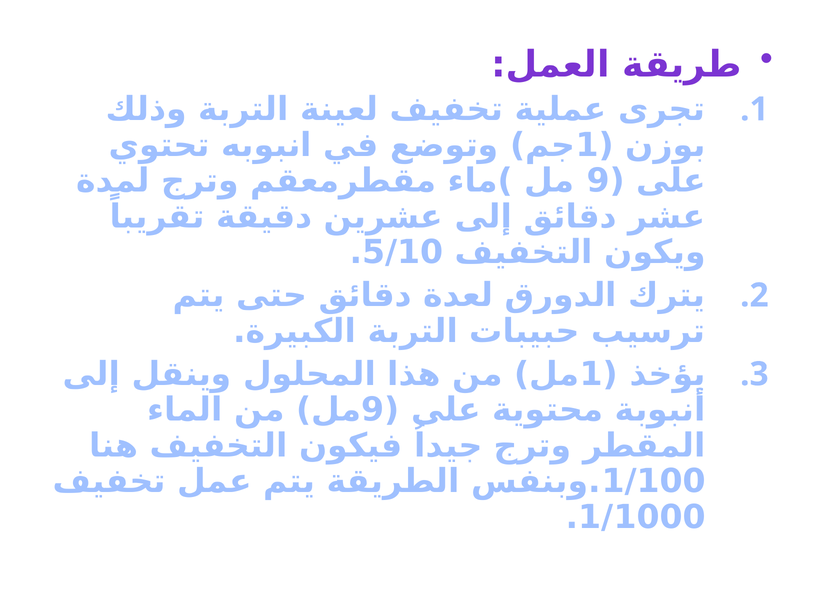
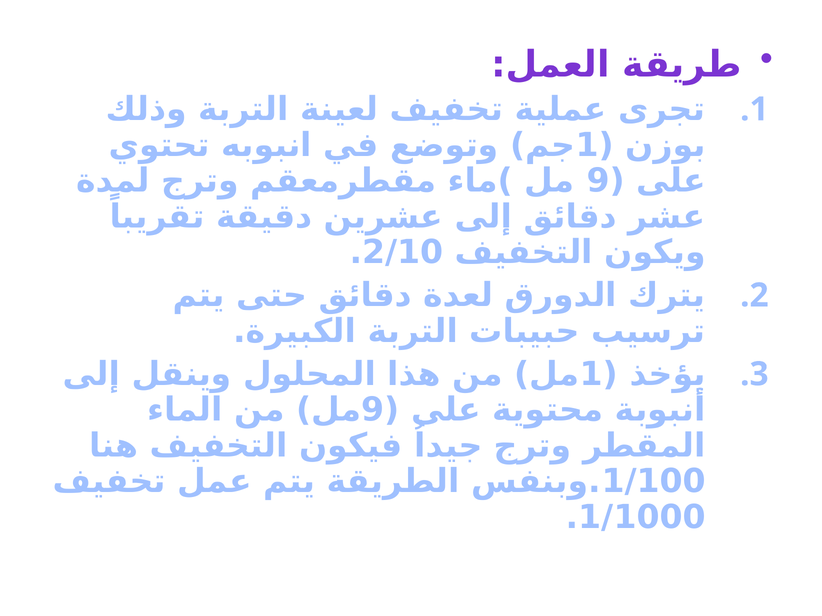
5/10: 5/10 -> 2/10 (403, 253)
